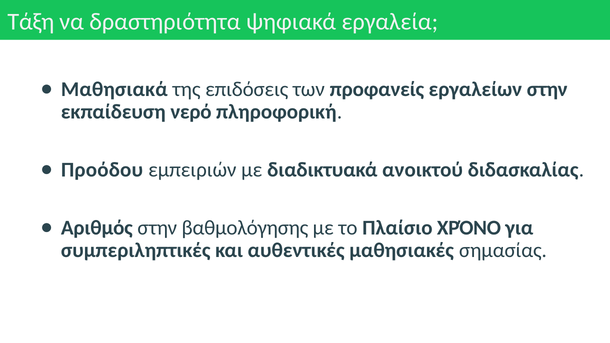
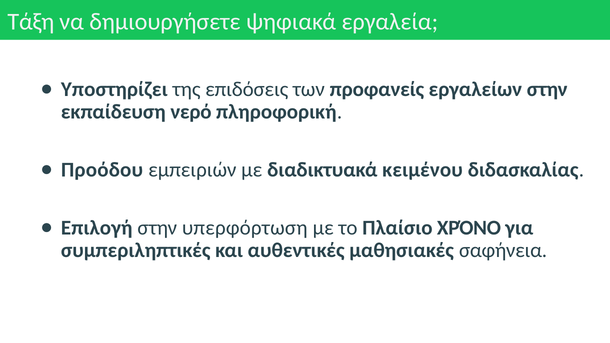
δραστηριότητα: δραστηριότητα -> δημιουργήσετε (165, 22)
Μαθησιακά: Μαθησιακά -> Υποστηρίζει (114, 89)
ανοικτού: ανοικτού -> κειμένου (423, 170)
Αριθμός: Αριθμός -> Επιλογή (97, 228)
βαθμολόγησης: βαθμολόγησης -> υπερφόρτωση (245, 228)
σημασίας: σημασίας -> σαφήνεια (503, 250)
